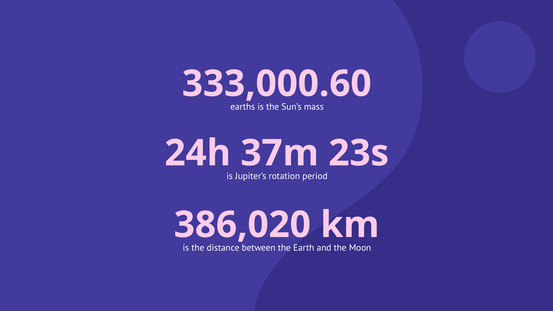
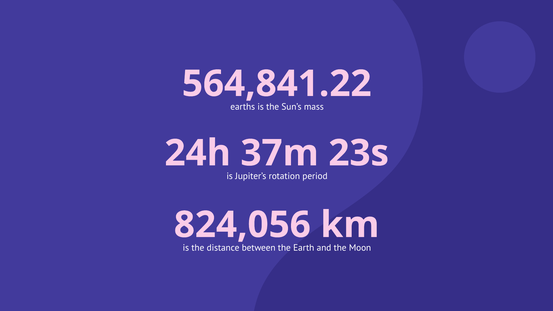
333,000.60: 333,000.60 -> 564,841.22 (277, 84)
386,020: 386,020 -> 824,056 (242, 225)
